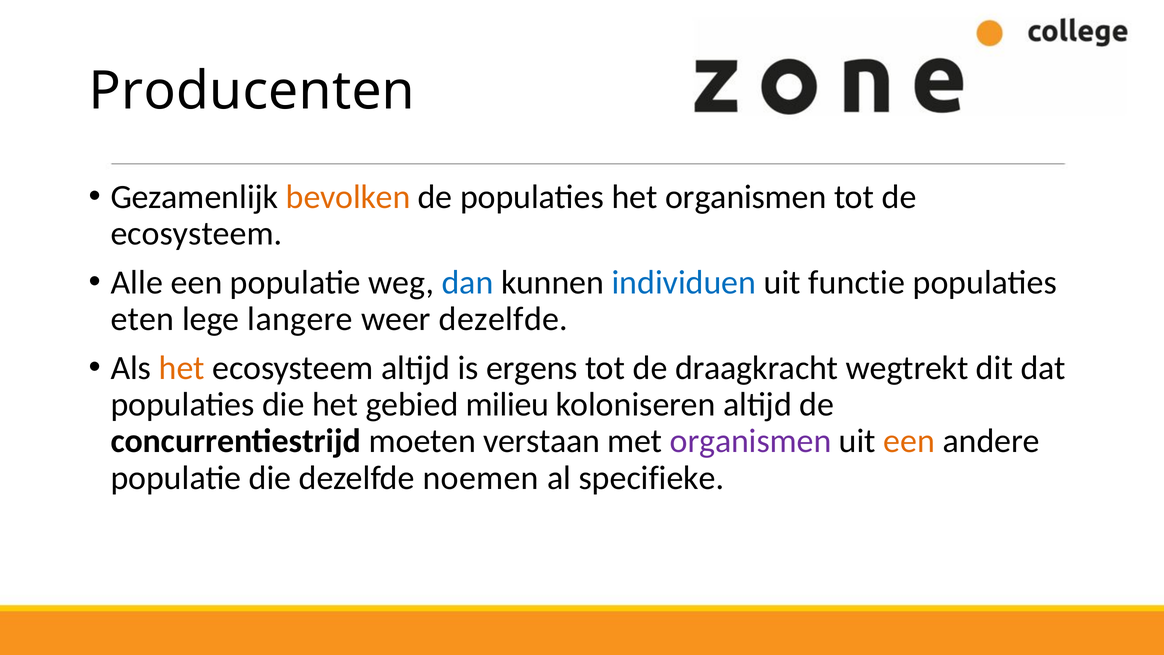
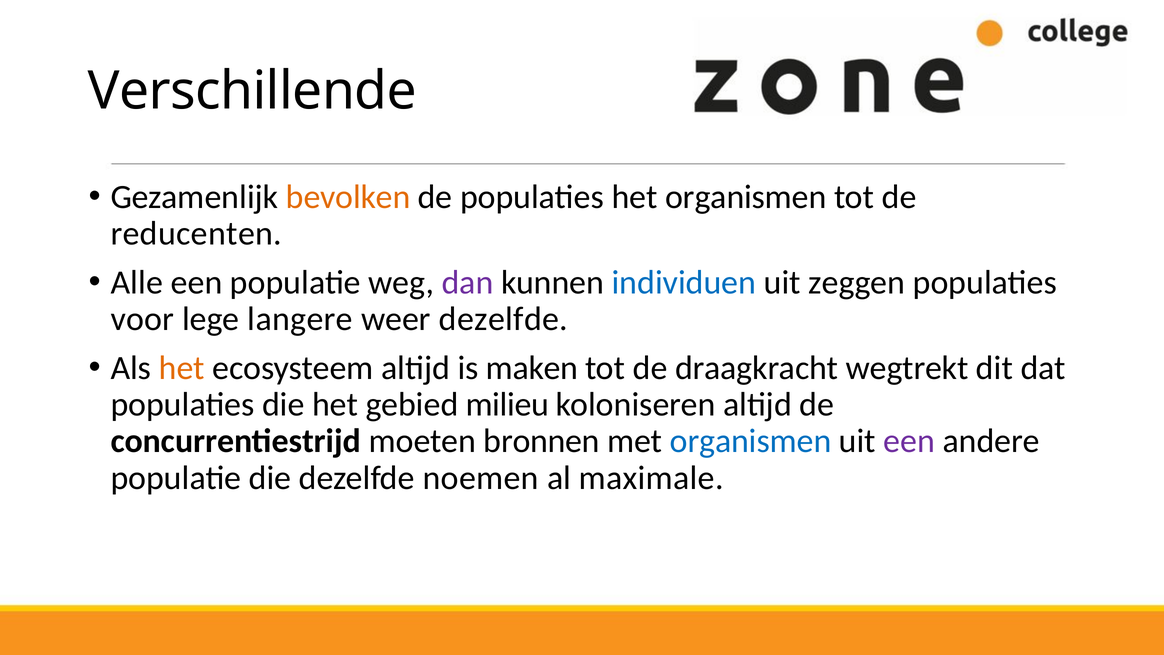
Producenten: Producenten -> Verschillende (252, 91)
ecosysteem: ecosysteem -> reducenten (196, 233)
dan colour: blue -> purple (468, 282)
functie: functie -> zeggen (857, 282)
eten: eten -> voor (142, 319)
ergens: ergens -> maken (532, 368)
verstaan: verstaan -> bronnen (542, 441)
organismen colour: purple -> blue (751, 441)
een colour: orange -> purple (909, 441)
specifieke: specifieke -> maximale (651, 478)
